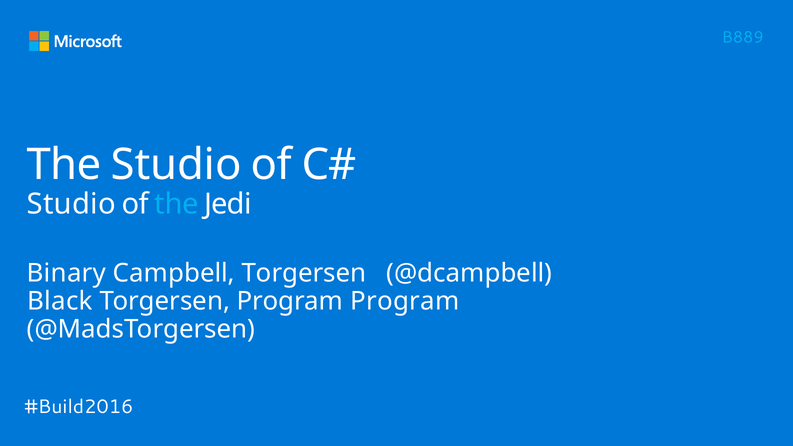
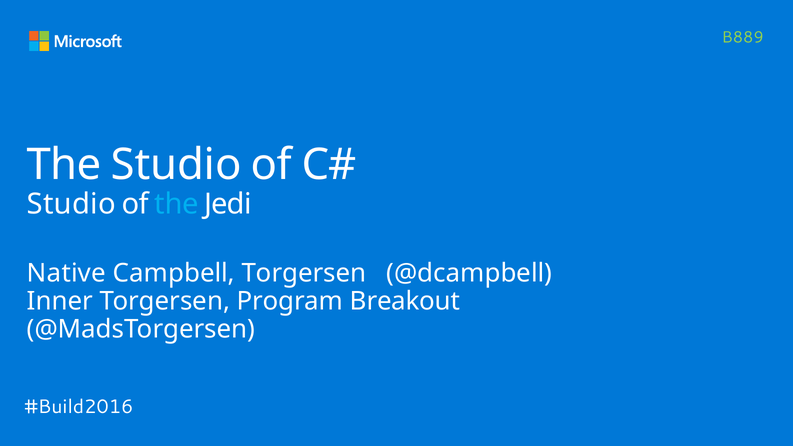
B889 colour: light blue -> light green (743, 38)
Binary: Binary -> Native (66, 273)
Black: Black -> Inner (60, 301)
Program Program: Program -> Breakout (405, 301)
